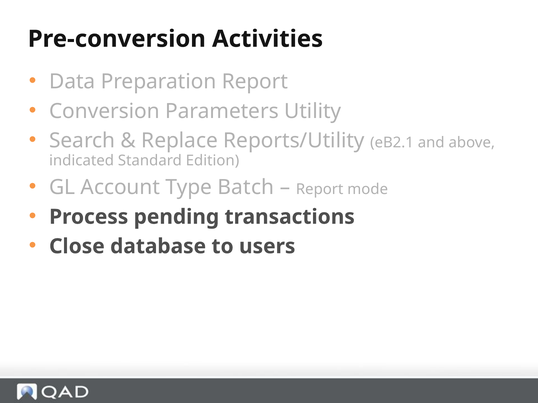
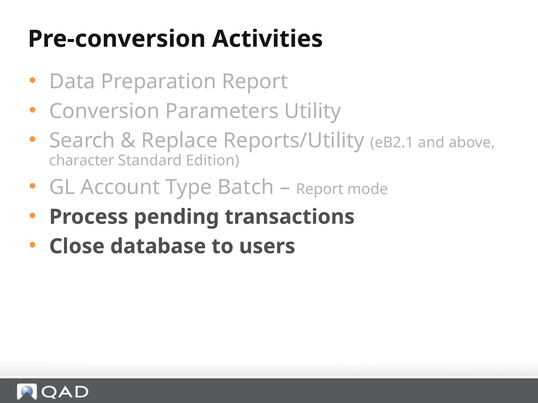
indicated: indicated -> character (82, 161)
